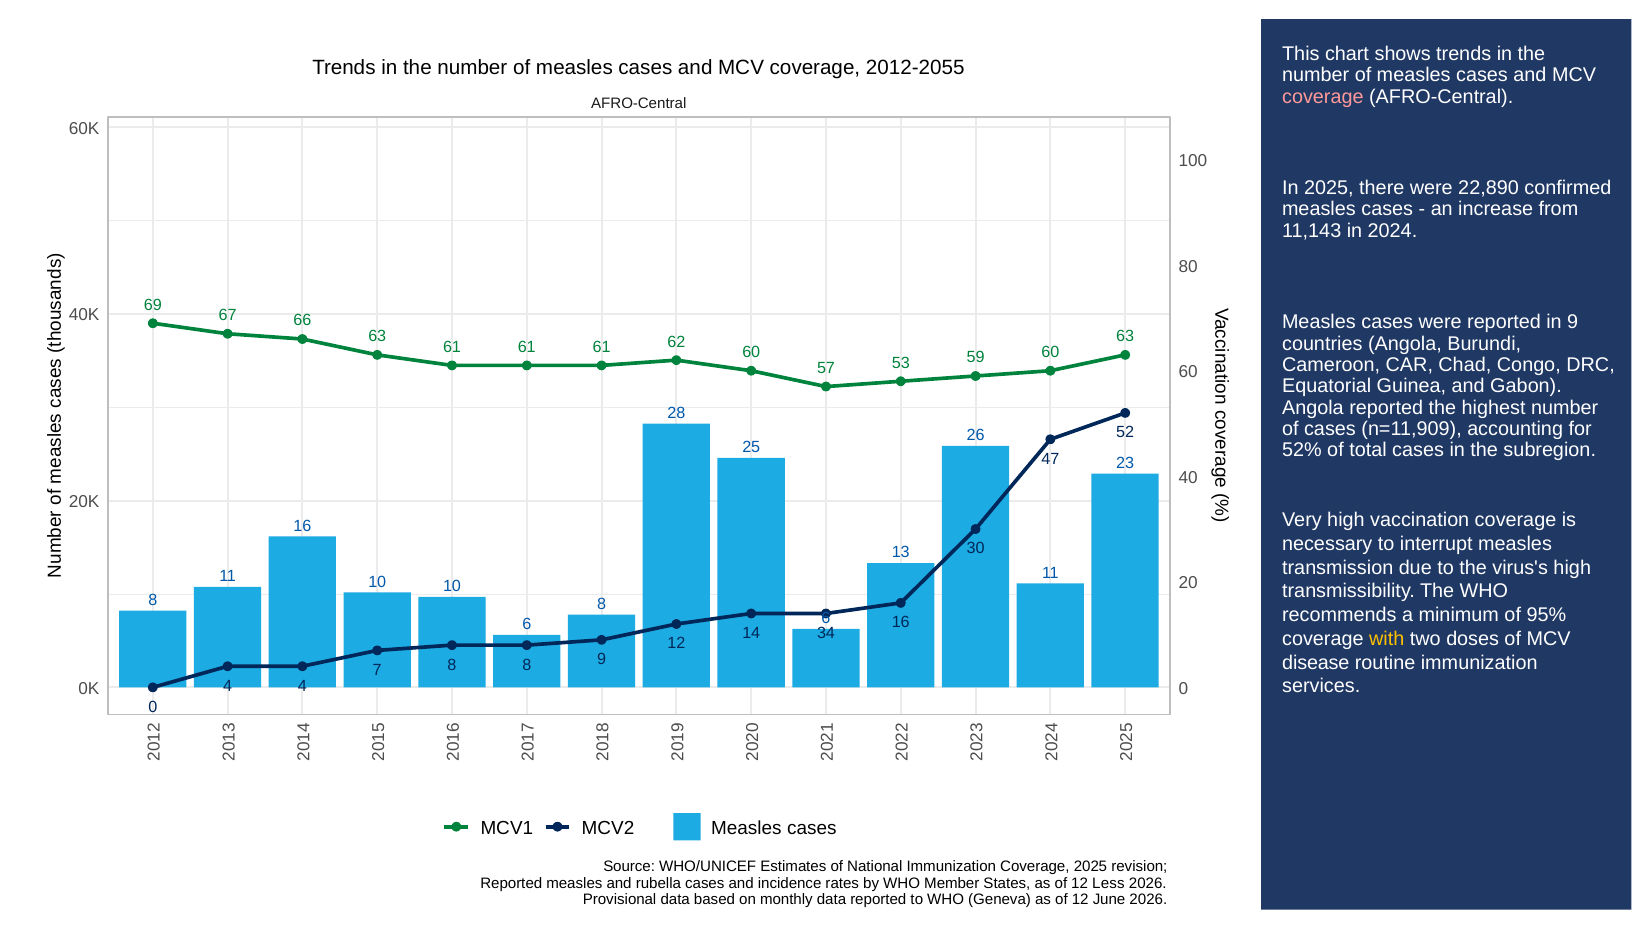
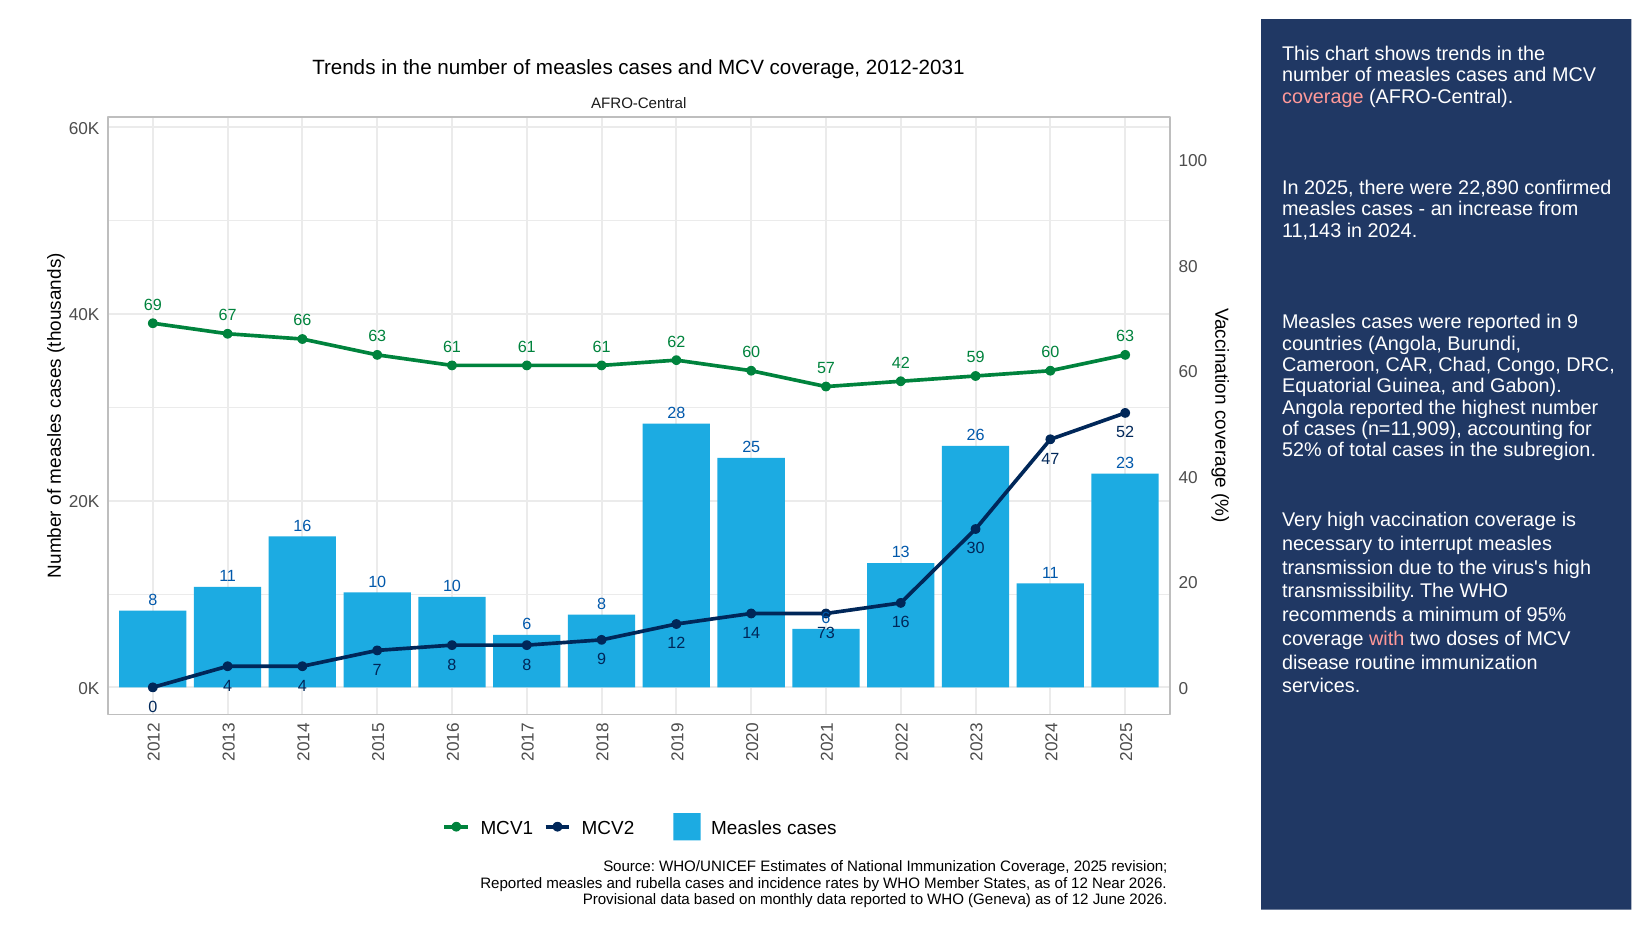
2012-2055: 2012-2055 -> 2012-2031 (915, 68)
53: 53 -> 42 (901, 363)
34: 34 -> 73 (826, 633)
with colour: yellow -> pink (1387, 639)
Less: Less -> Near (1109, 883)
